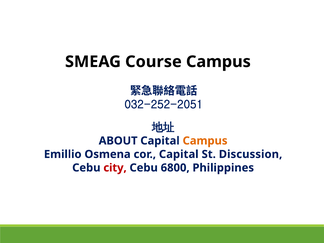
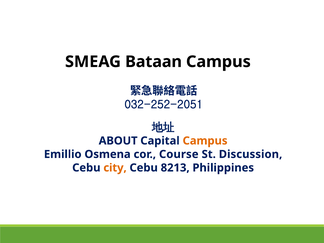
Course: Course -> Bataan (154, 62)
cor Capital: Capital -> Course (179, 154)
city colour: red -> orange (115, 168)
6800: 6800 -> 8213 (175, 168)
